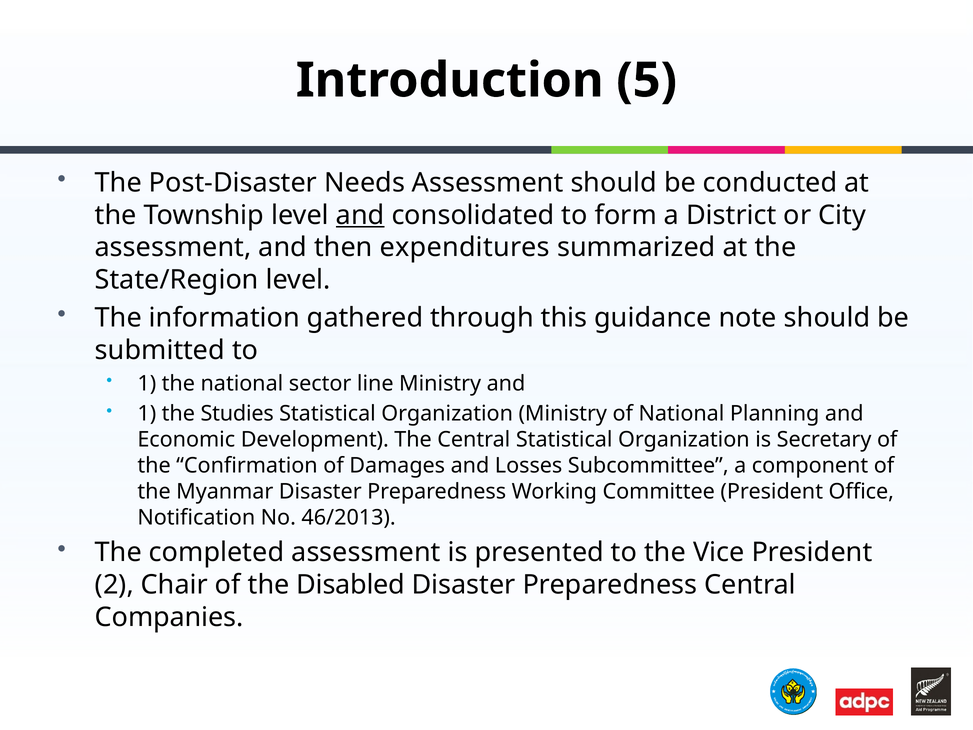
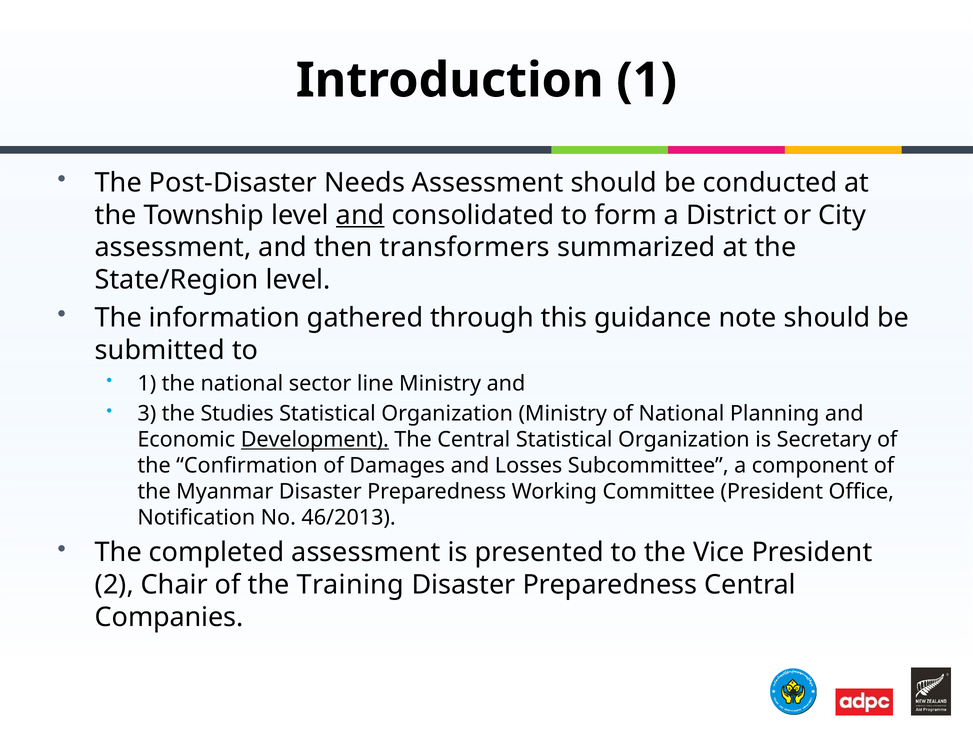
Introduction 5: 5 -> 1 (647, 80)
expenditures: expenditures -> transformers (465, 247)
1: 1 -> 3 (147, 414)
Development underline: none -> present (315, 440)
Disabled: Disabled -> Training (350, 585)
